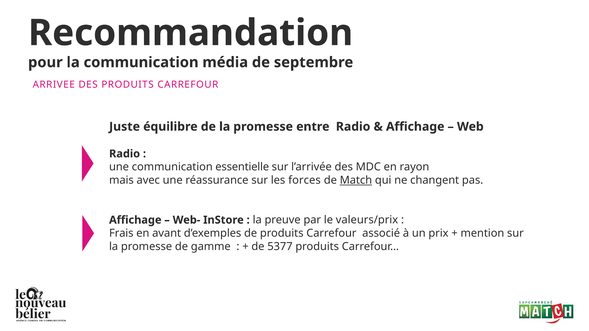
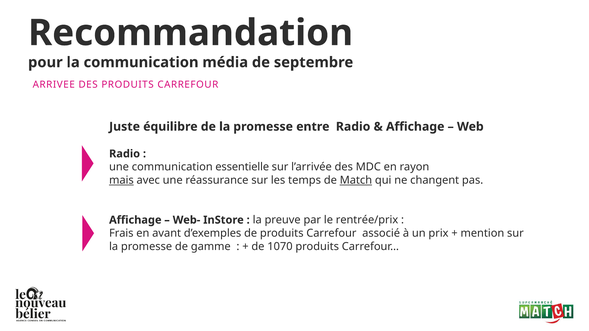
mais underline: none -> present (121, 180)
forces: forces -> temps (305, 180)
valeurs/prix: valeurs/prix -> rentrée/prix (367, 220)
5377: 5377 -> 1070 (280, 247)
